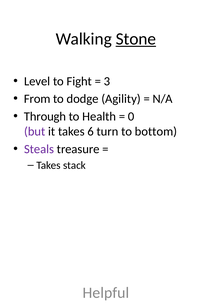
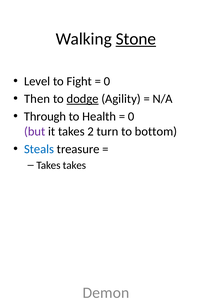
3: 3 -> 0 (107, 81)
From: From -> Then (37, 99)
dodge underline: none -> present (83, 99)
6: 6 -> 2 (91, 132)
Steals colour: purple -> blue (39, 149)
Takes stack: stack -> takes (74, 165)
Helpful: Helpful -> Demon (106, 293)
